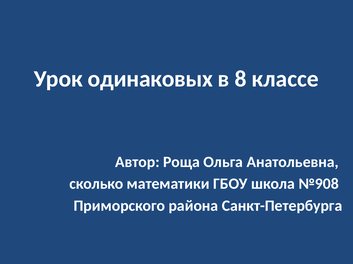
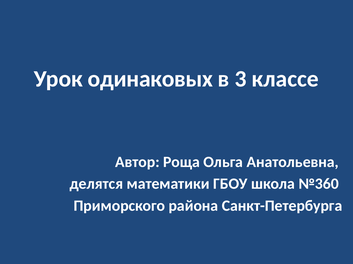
8: 8 -> 3 (240, 79)
сколько: сколько -> делятся (96, 184)
№908: №908 -> №360 (319, 184)
